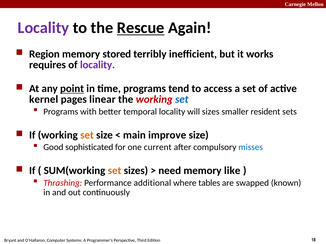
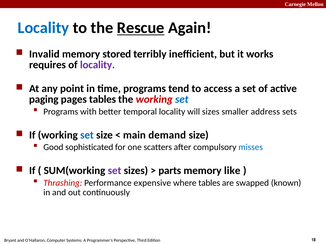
Locality colour: purple -> blue (43, 28)
Region: Region -> Invalid (44, 54)
point underline: present -> none (72, 89)
kernel: kernel -> paging (44, 100)
pages linear: linear -> tables (103, 100)
resident: resident -> address (265, 112)
set colour: orange -> blue (87, 135)
improve: improve -> demand (167, 135)
current: current -> scatters (158, 147)
set colour: orange -> purple (115, 171)
need: need -> parts (170, 171)
additional: additional -> expensive (152, 183)
